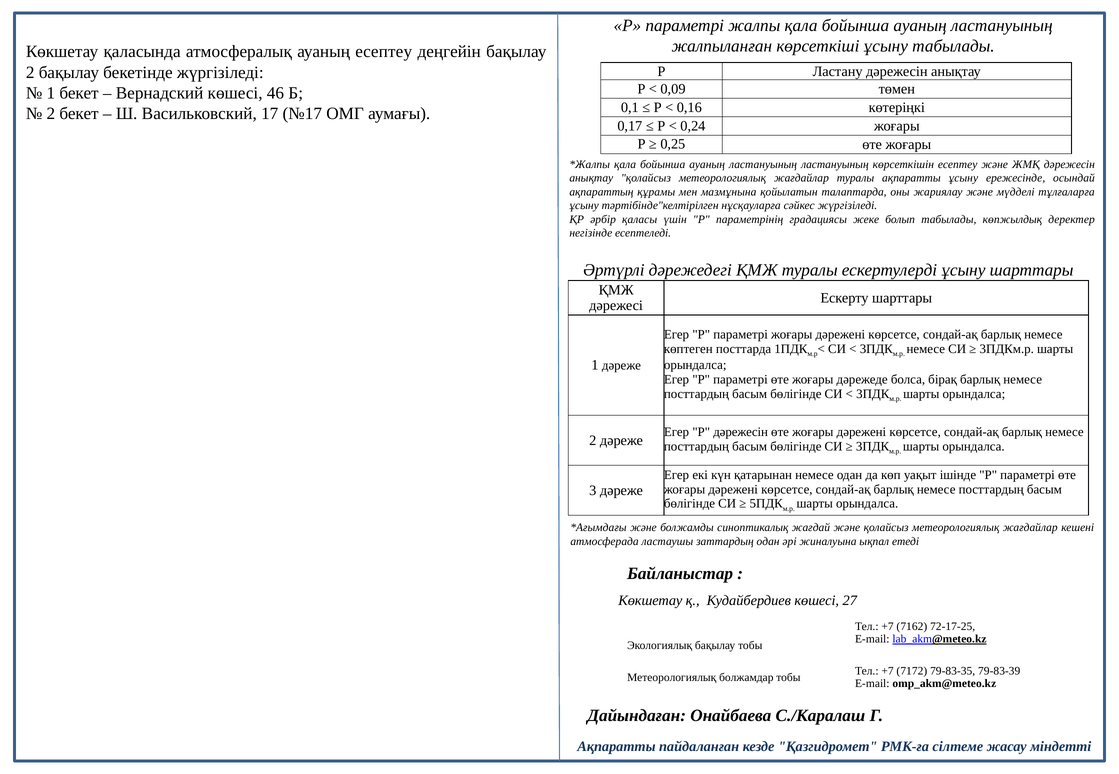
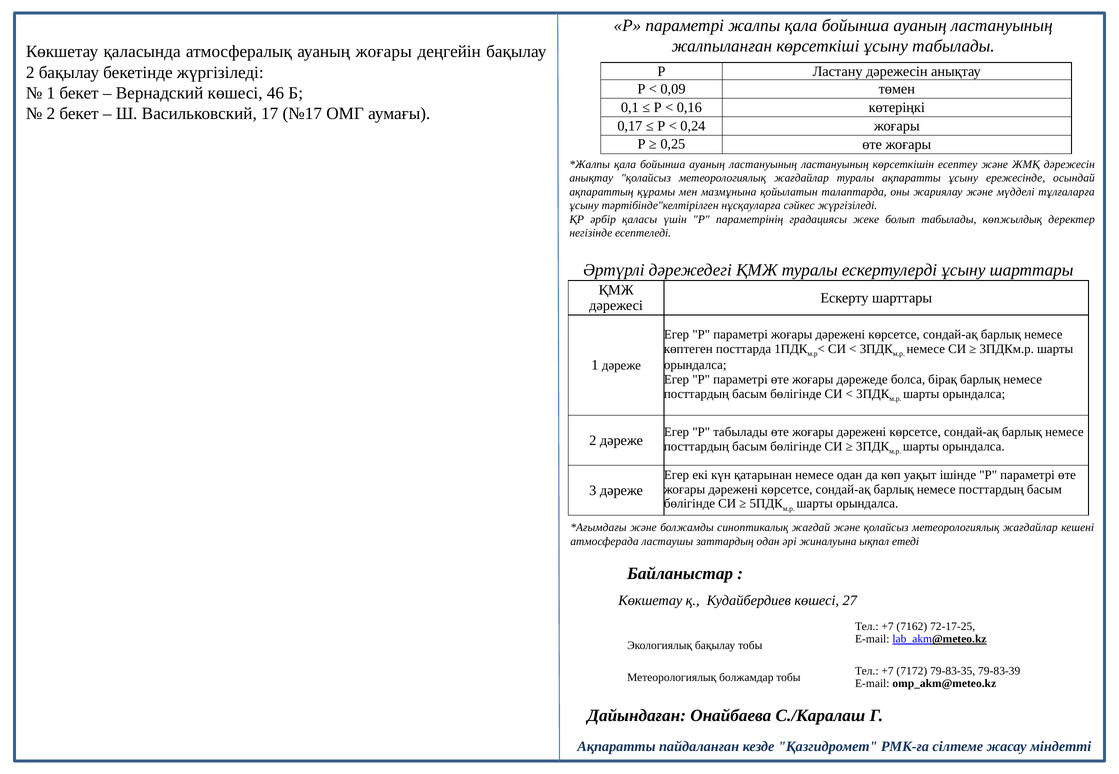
ауаның есептеу: есептеу -> жоғары (384, 52)
Р дәрежесін: дәрежесін -> табылады (741, 433)
